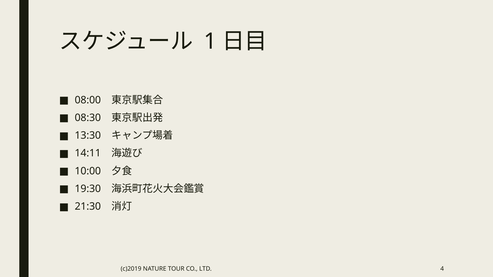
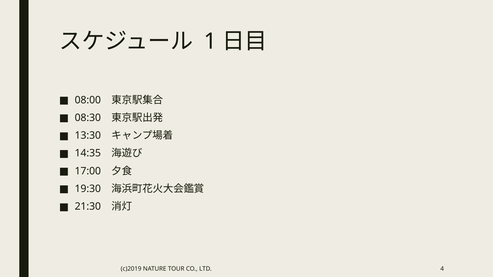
14:11: 14:11 -> 14:35 (88, 153)
10:00: 10:00 -> 17:00 (88, 171)
